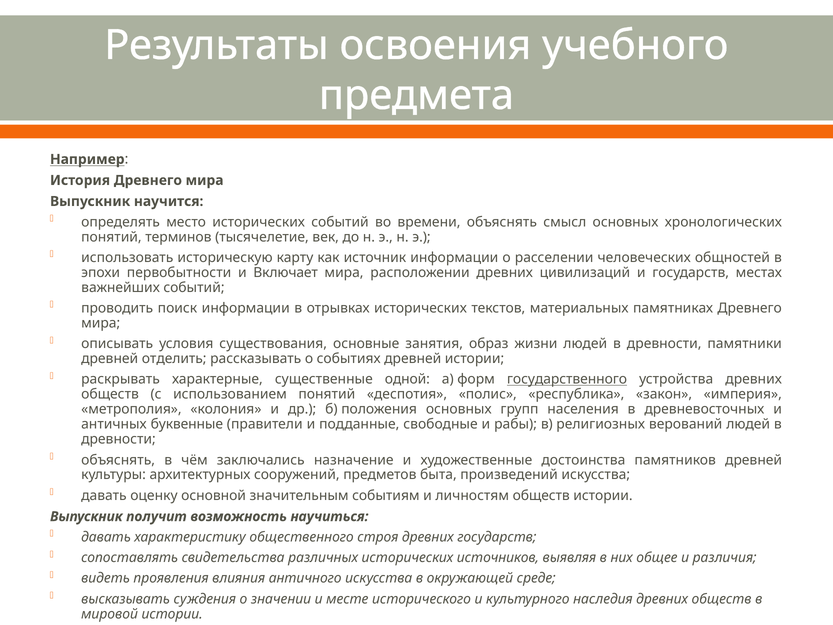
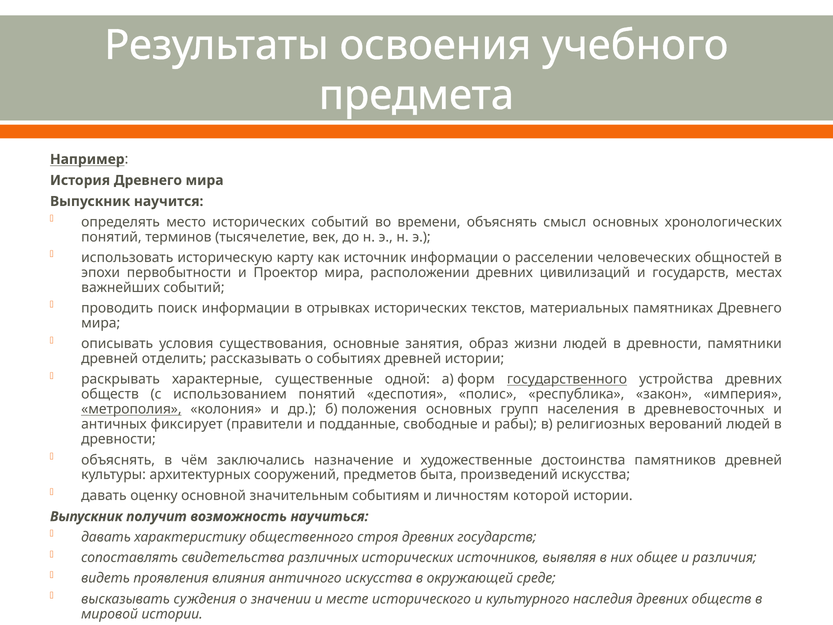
Включает: Включает -> Проектор (286, 272)
метрополия underline: none -> present (131, 409)
буквенные: буквенные -> фиксирует (187, 424)
личностям обществ: обществ -> которой (541, 495)
